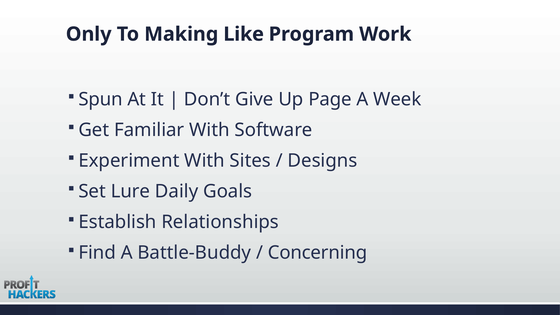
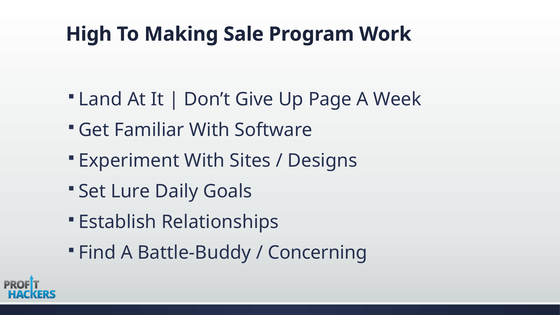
Only: Only -> High (89, 34)
Like: Like -> Sale (244, 34)
Spun: Spun -> Land (100, 99)
